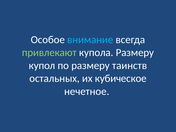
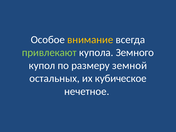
внимание colour: light blue -> yellow (90, 40)
купола Размеру: Размеру -> Земного (135, 53)
таинств: таинств -> земной (130, 65)
